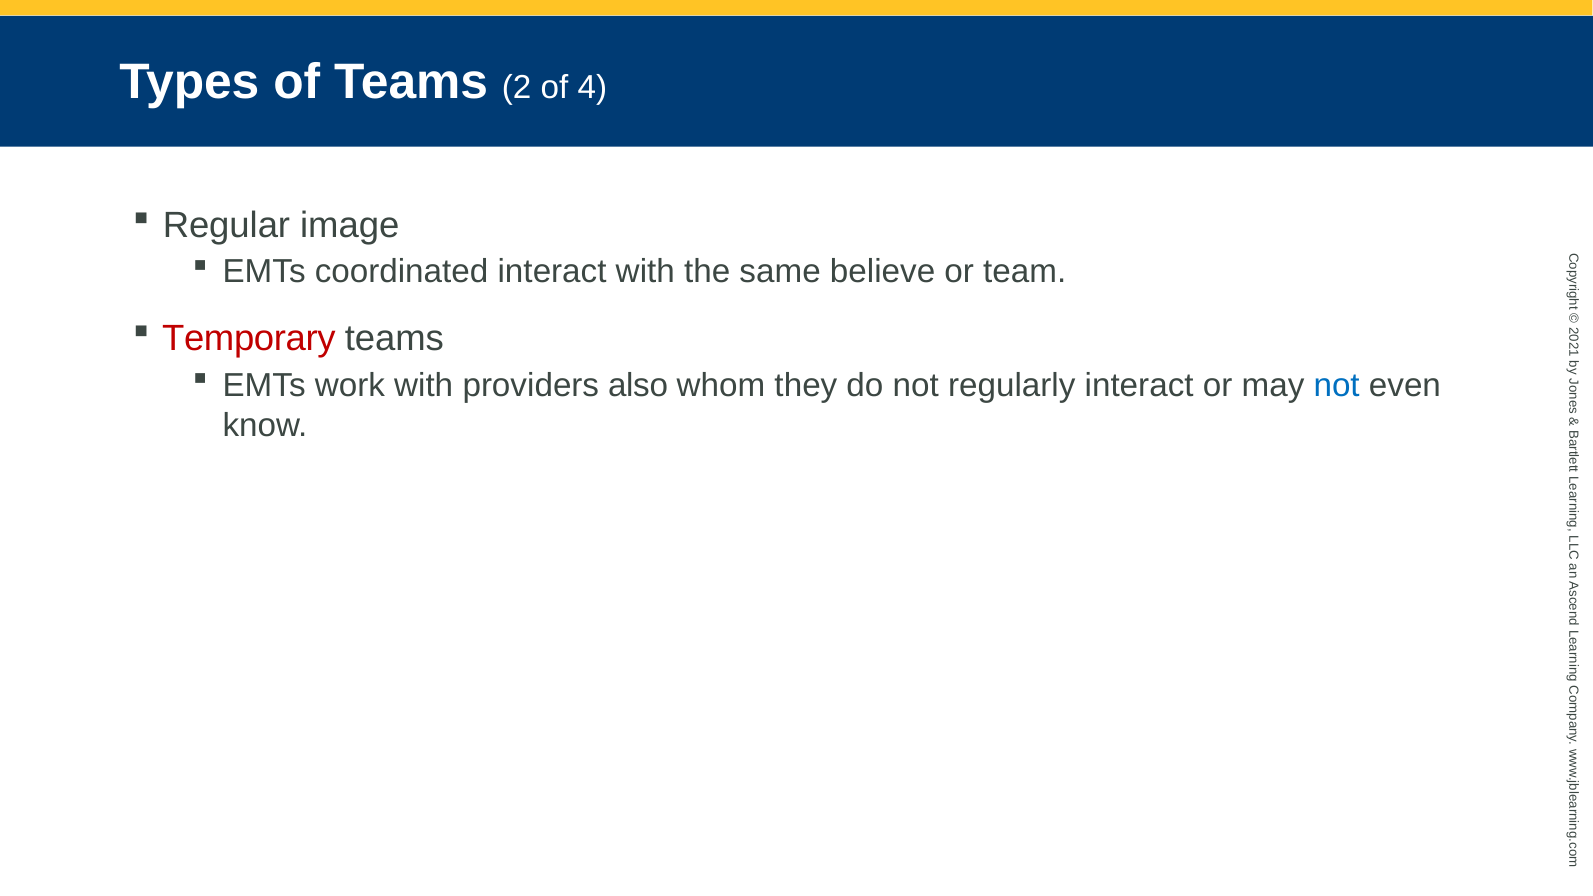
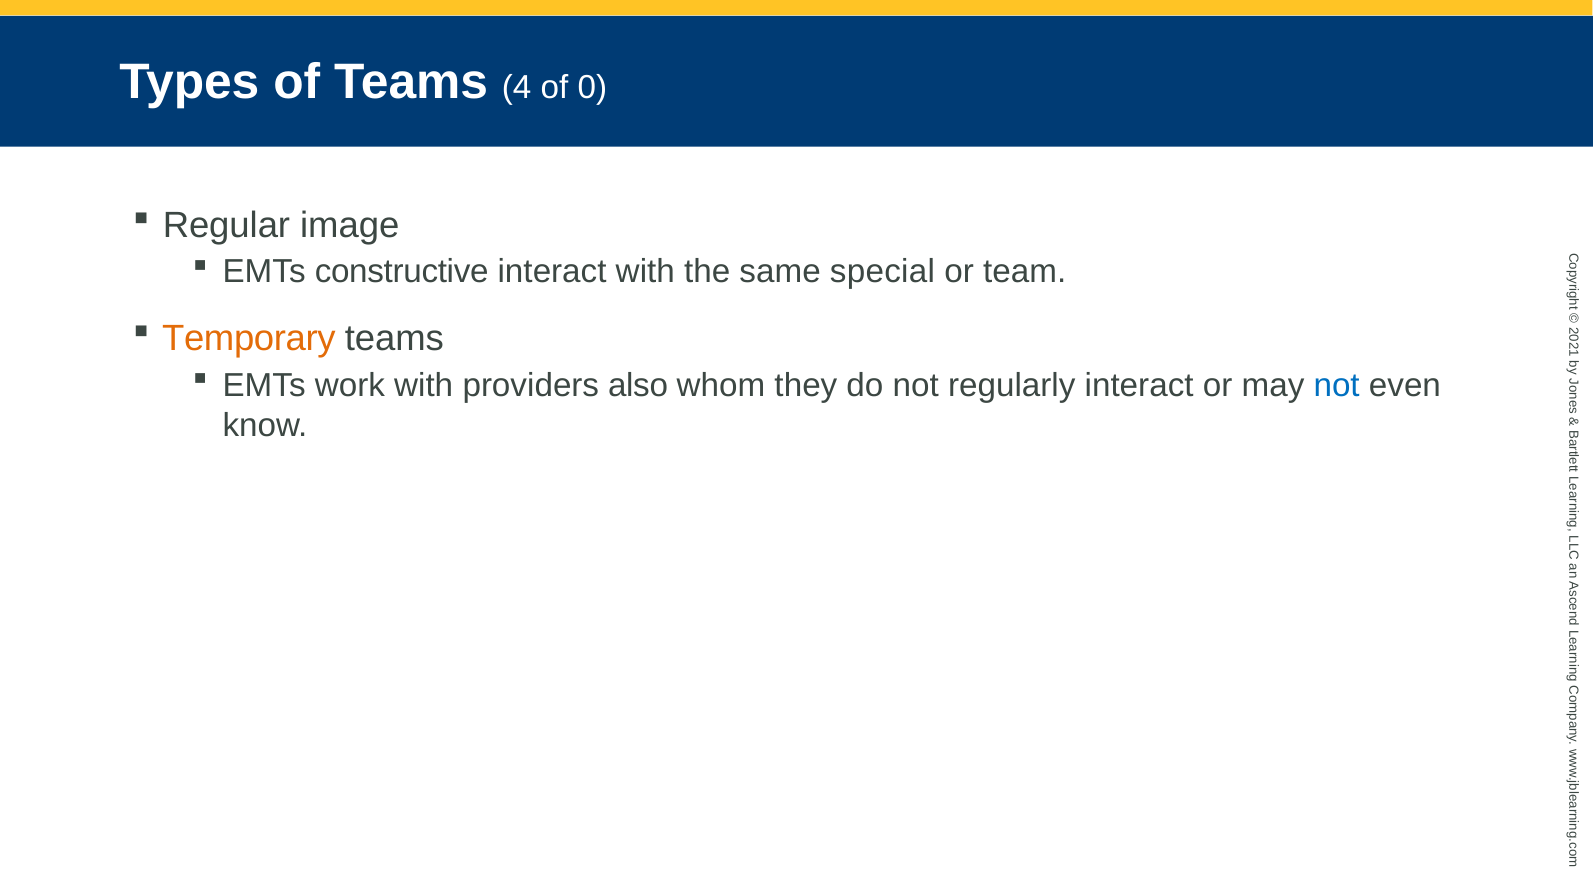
Teams 2: 2 -> 4 (517, 87)
of 4: 4 -> 0 (592, 87)
coordinated: coordinated -> constructive (402, 272)
believe: believe -> special (882, 272)
Temporary colour: red -> orange (249, 339)
